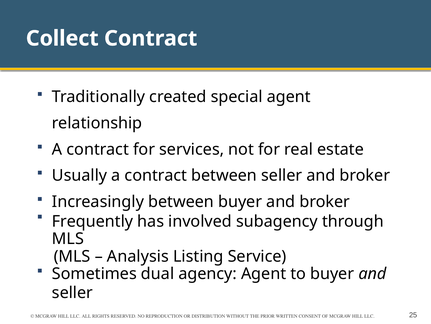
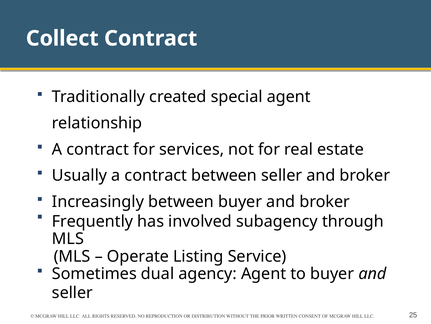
Analysis: Analysis -> Operate (138, 256)
